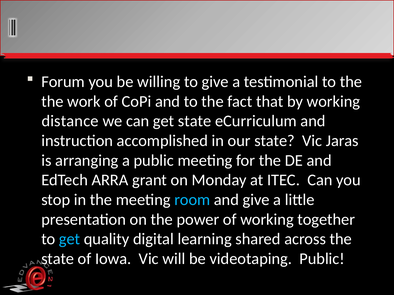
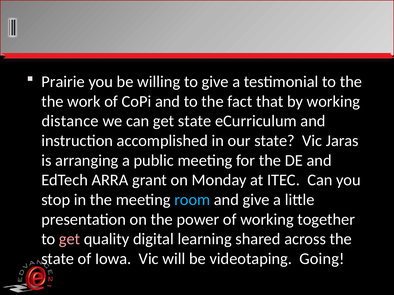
Forum: Forum -> Prairie (63, 82)
get colour: light blue -> pink (70, 239)
videotaping Public: Public -> Going (322, 259)
